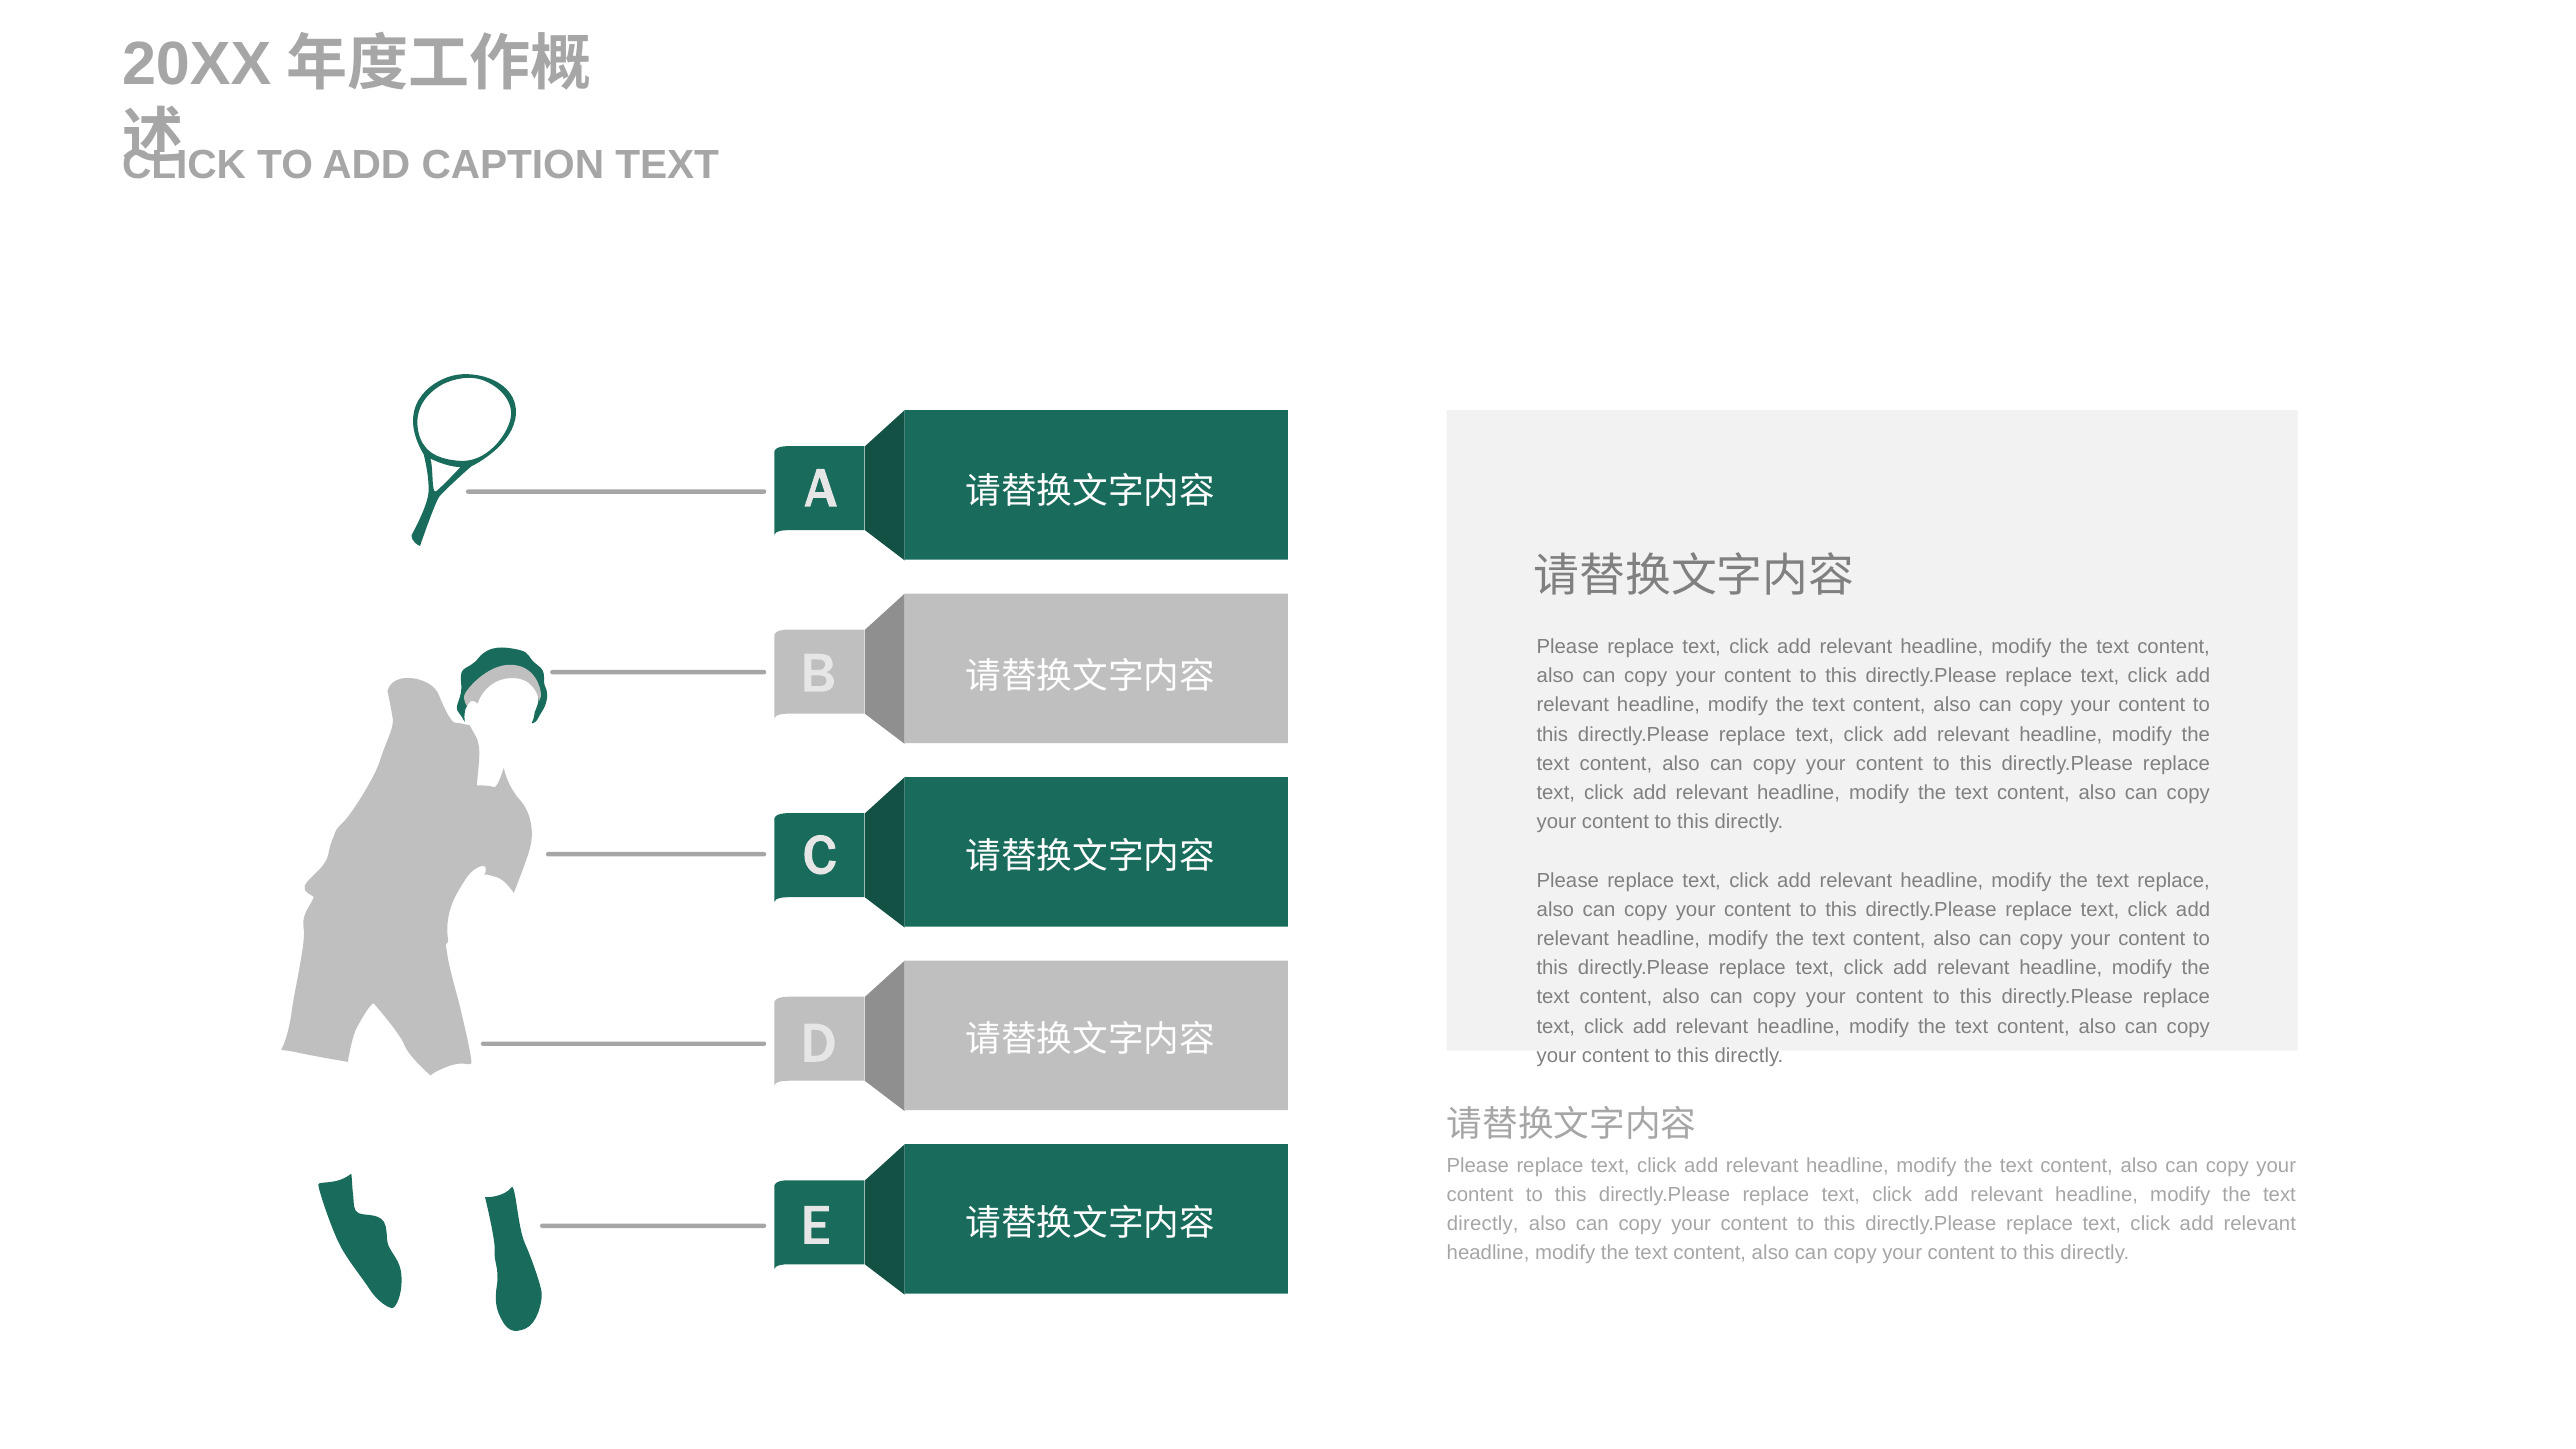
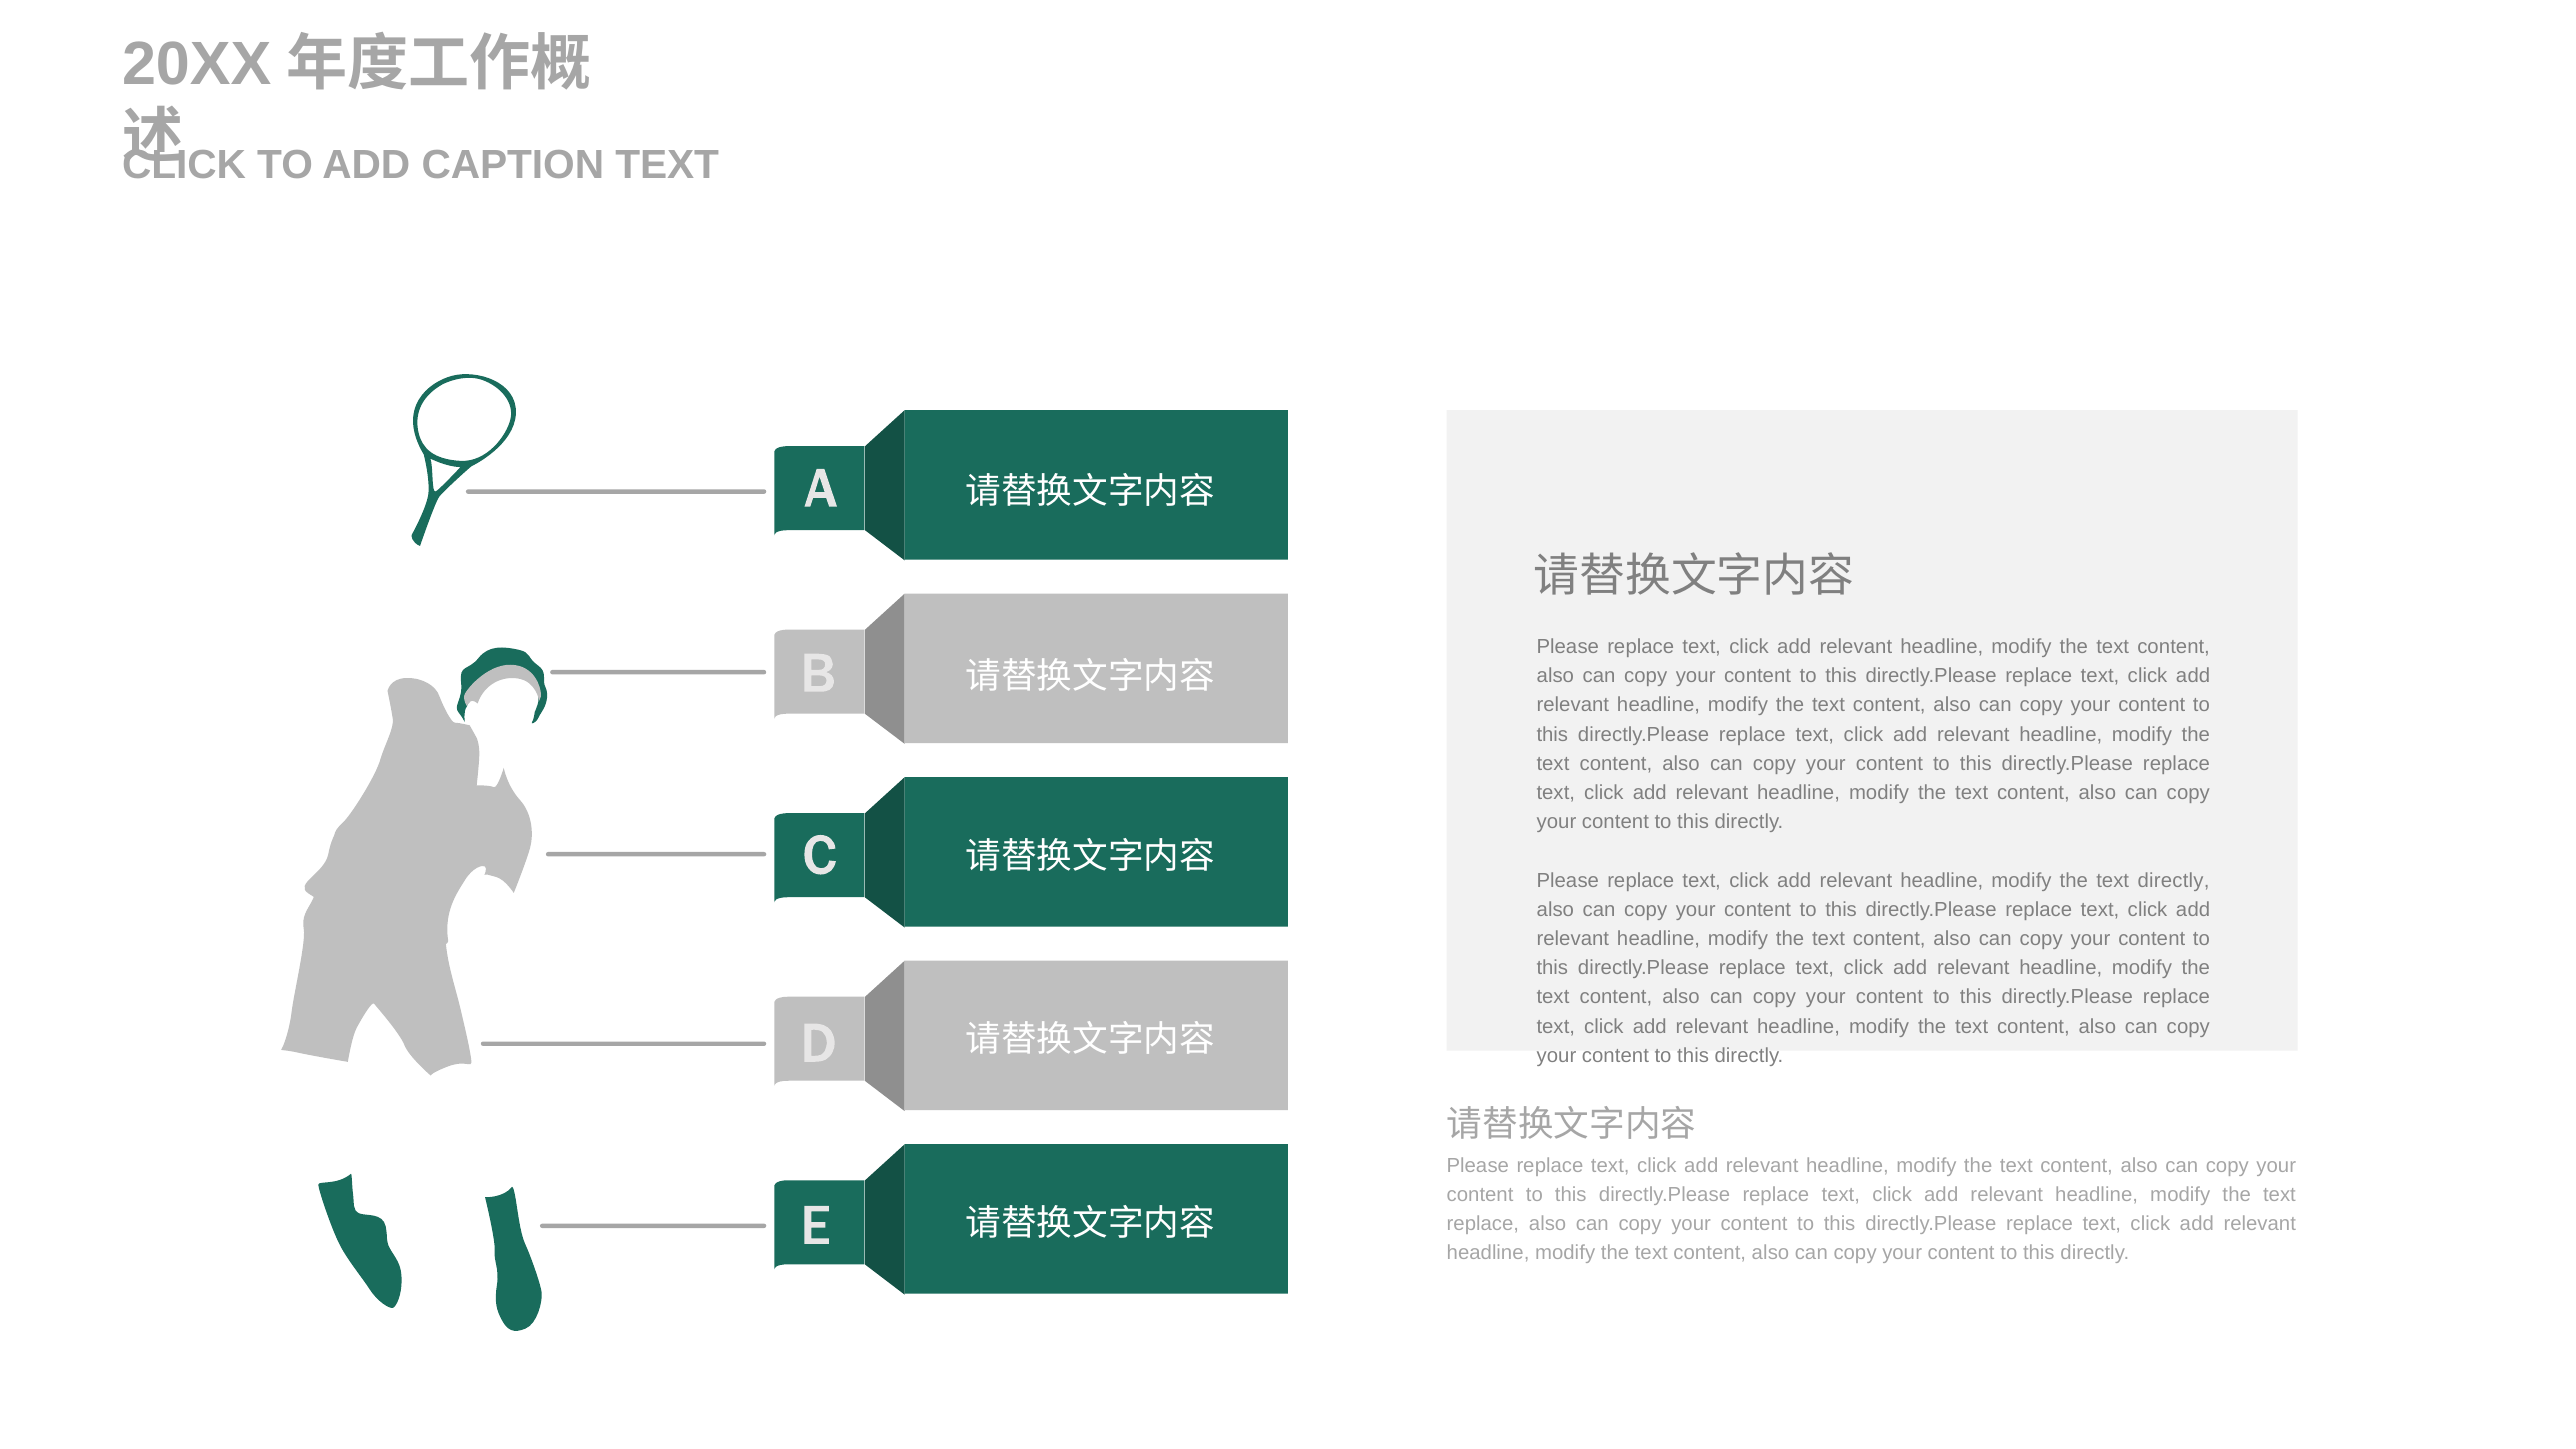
text replace: replace -> directly (2174, 880)
directly: directly -> replace (1483, 1224)
